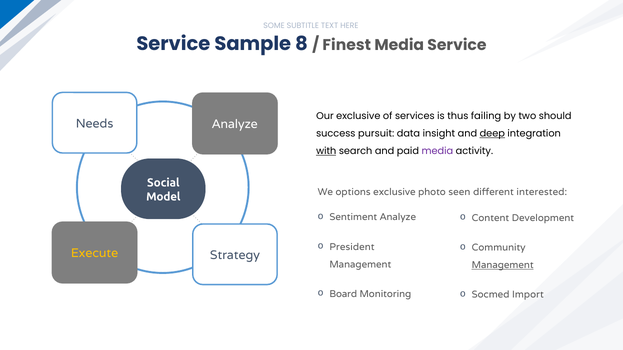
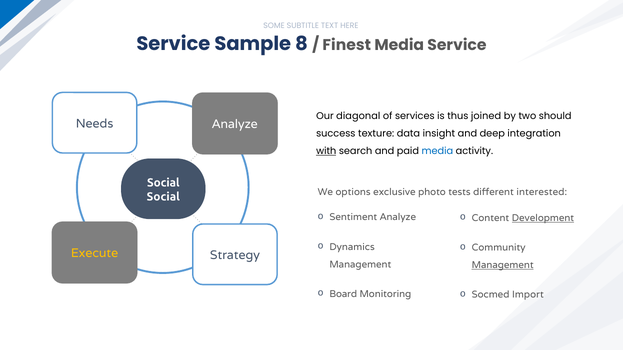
Our exclusive: exclusive -> diagonal (358, 116)
failing: failing -> joined (486, 116)
pursuit: pursuit -> texture (376, 134)
deep underline: present -> none (492, 134)
media colour: purple -> blue (437, 151)
seen: seen -> tests (459, 192)
Model: Model -> Social (163, 197)
Development underline: none -> present (543, 218)
President: President -> Dynamics (352, 247)
